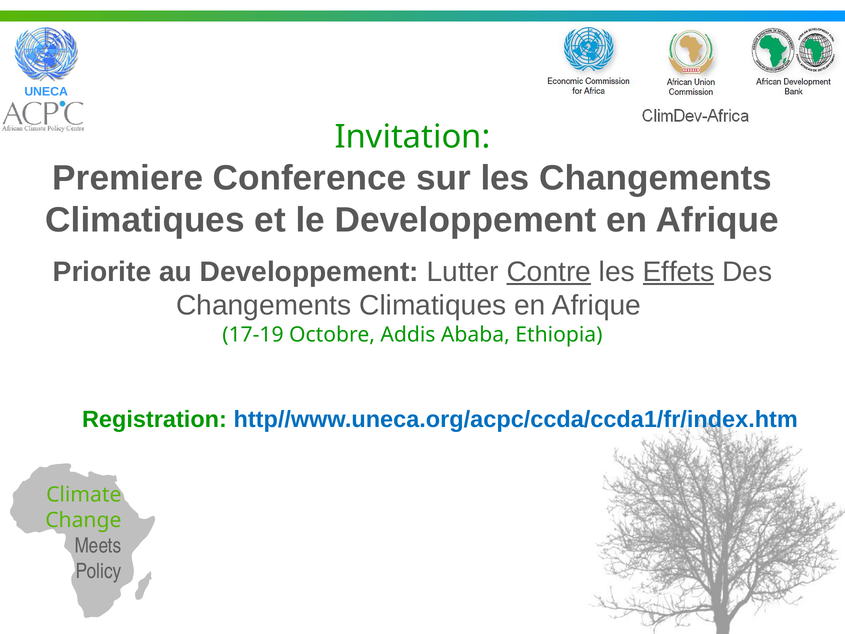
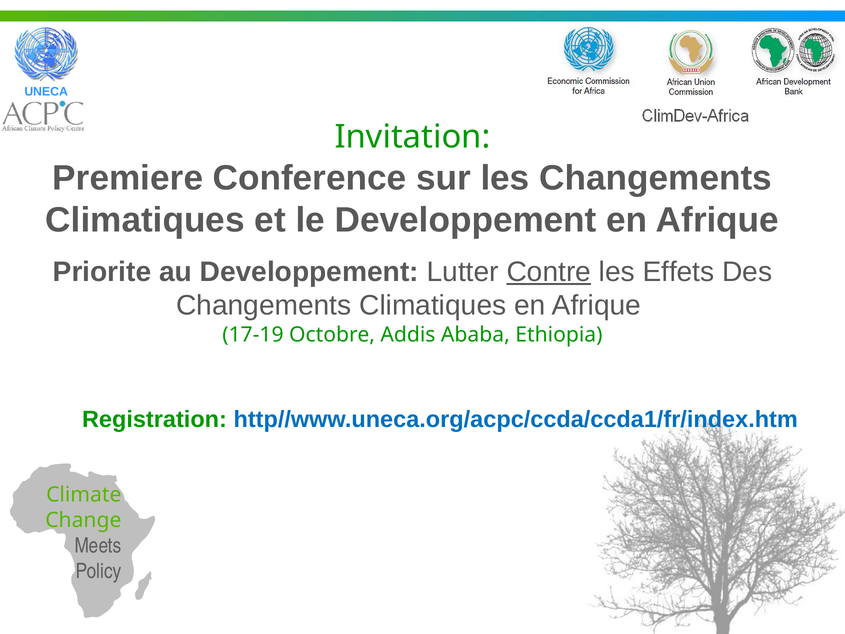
Effets underline: present -> none (678, 272)
